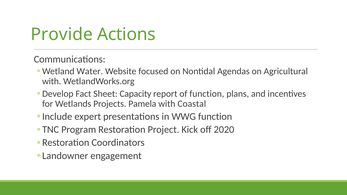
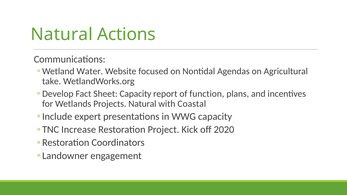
Provide: Provide -> Natural (62, 34)
with: with -> take (52, 81)
Projects Pamela: Pamela -> Natural (142, 104)
WWG function: function -> capacity (215, 117)
Program: Program -> Increase (79, 130)
